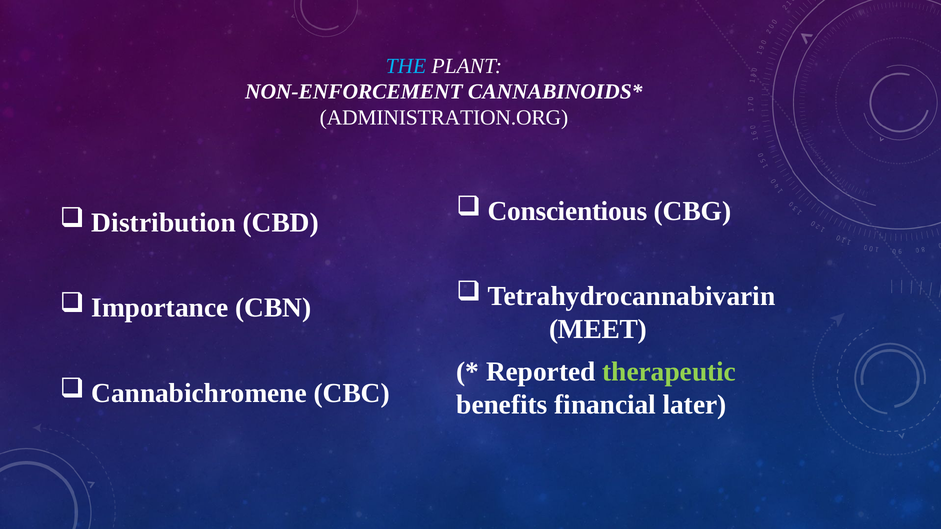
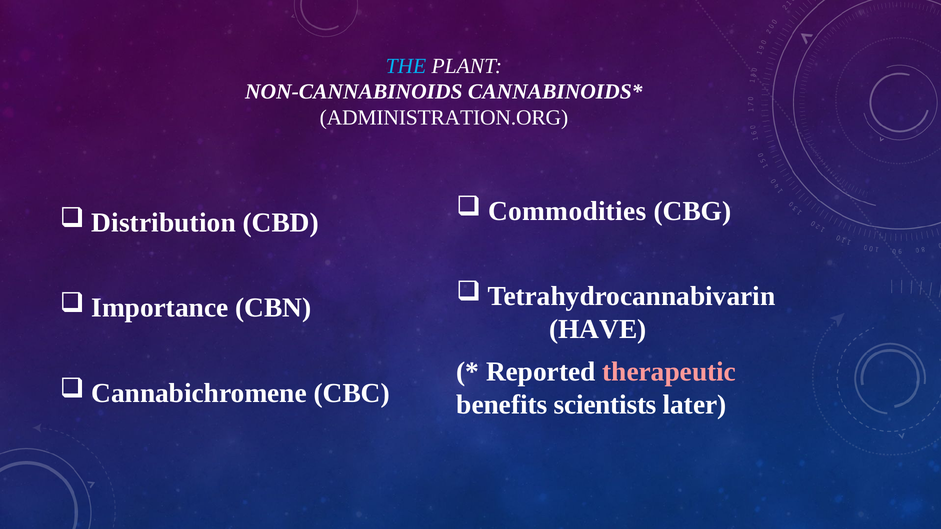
NON-ENFORCEMENT: NON-ENFORCEMENT -> NON-CANNABINOIDS (354, 92)
Conscientious: Conscientious -> Commodities (567, 211)
MEET: MEET -> HAVE (598, 329)
therapeutic colour: light green -> pink (669, 372)
financial: financial -> scientists (605, 405)
